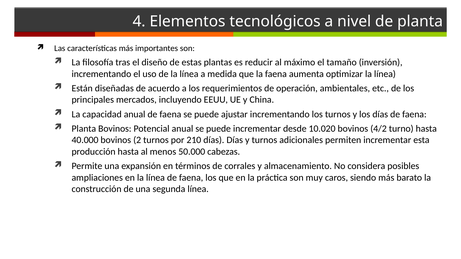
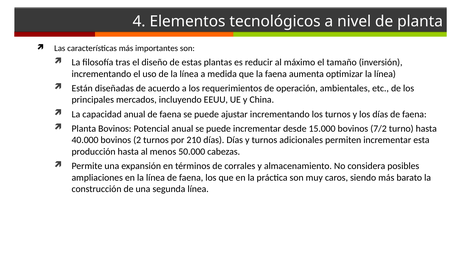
10.020: 10.020 -> 15.000 (322, 129)
4/2: 4/2 -> 7/2 (379, 129)
